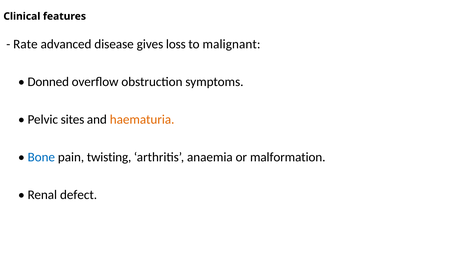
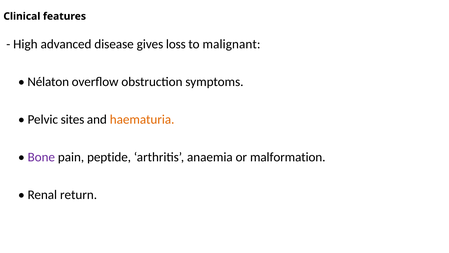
Rate: Rate -> High (25, 44)
Donned: Donned -> Nélaton (48, 82)
Bone colour: blue -> purple (41, 157)
twisting: twisting -> peptide (109, 157)
defect: defect -> return (79, 195)
